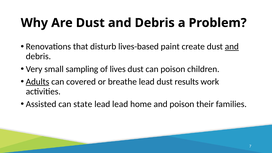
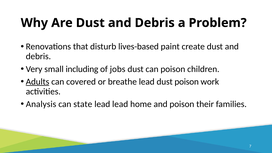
and underline: present -> none (232, 47)
sampling: sampling -> including (82, 69)
lives: lives -> jobs (118, 69)
dust results: results -> poison (187, 82)
Assisted: Assisted -> Analysis (41, 104)
